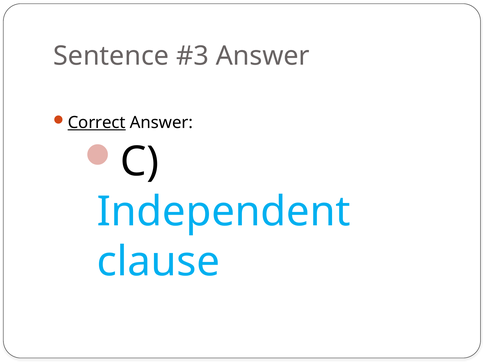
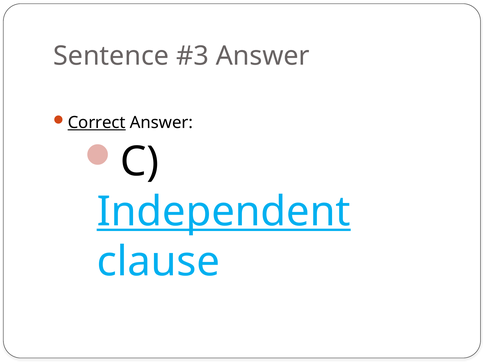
Independent underline: none -> present (224, 212)
